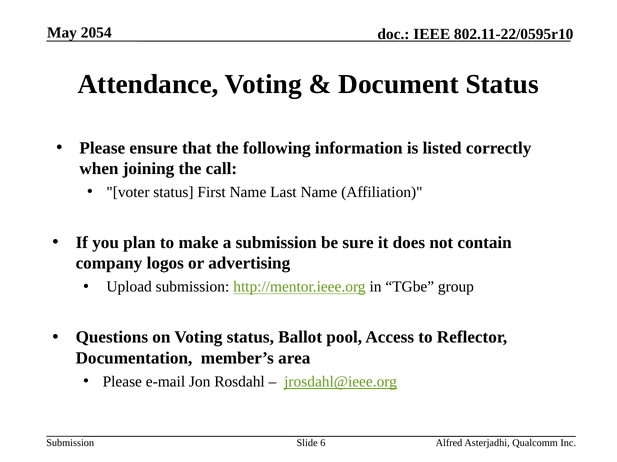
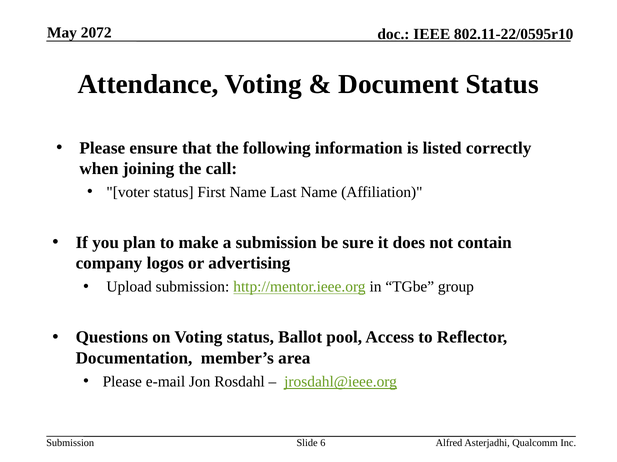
2054: 2054 -> 2072 (96, 33)
